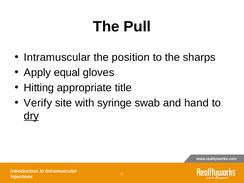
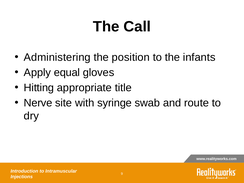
Pull: Pull -> Call (137, 27)
Intramuscular: Intramuscular -> Administering (57, 57)
sharps: sharps -> infants (199, 57)
Verify: Verify -> Nerve (38, 103)
hand: hand -> route (197, 103)
dry underline: present -> none (31, 116)
